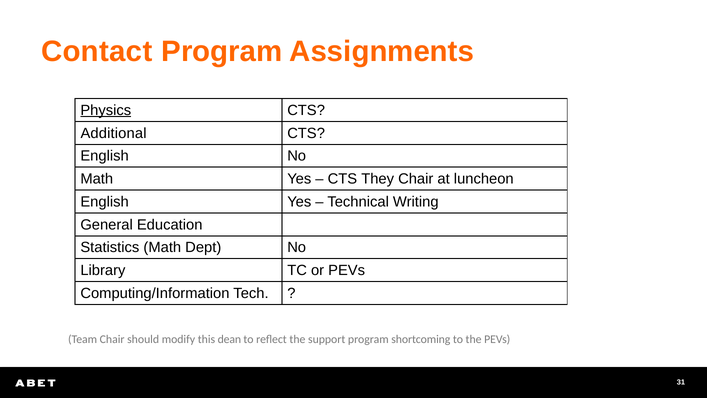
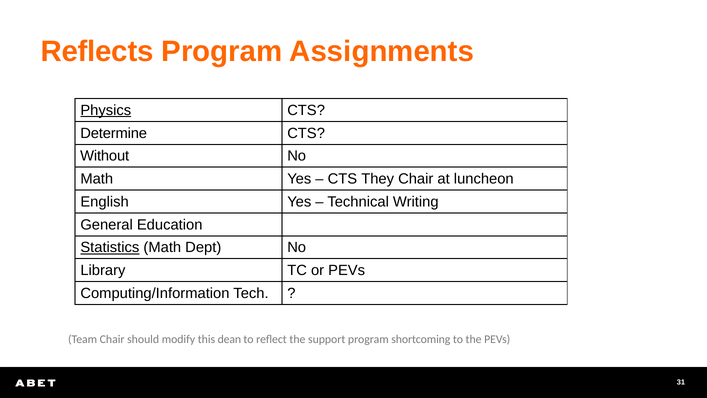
Contact: Contact -> Reflects (97, 52)
Additional: Additional -> Determine (114, 133)
English: English -> Without (105, 156)
Statistics underline: none -> present (110, 247)
